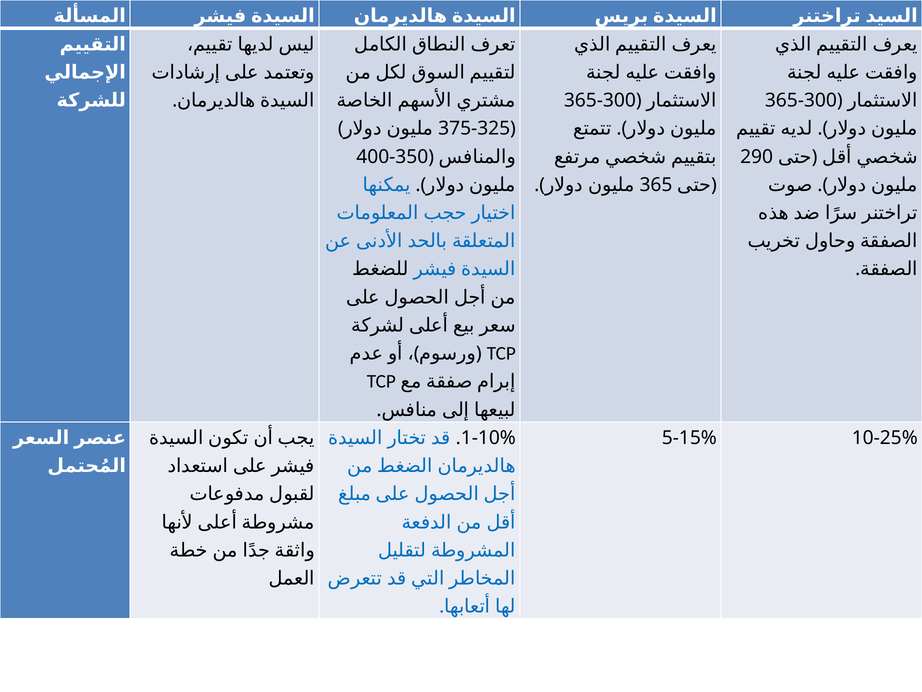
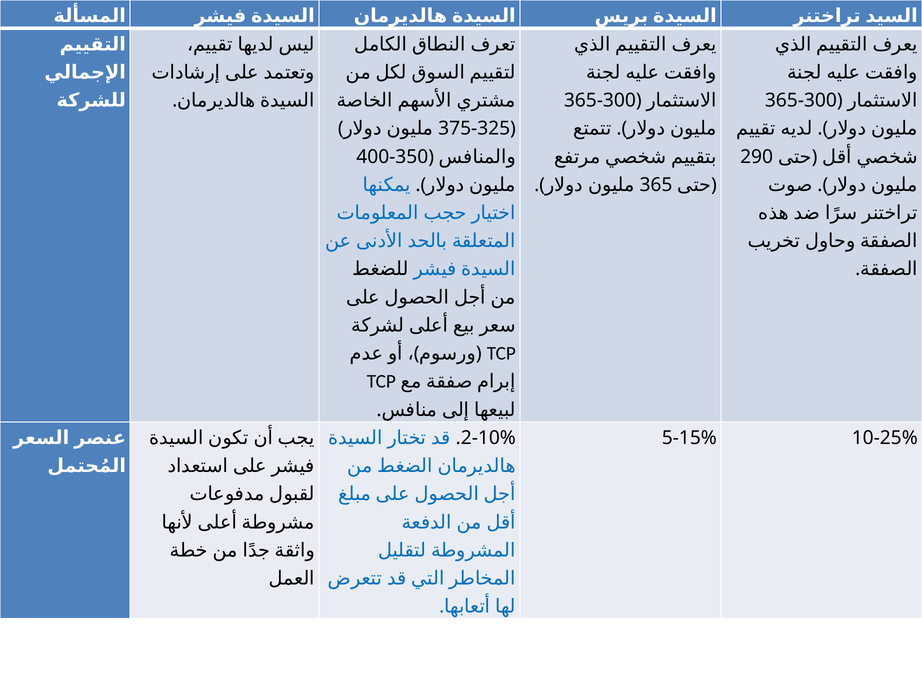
1-10%: 1-10% -> 2-10% (488, 438)
